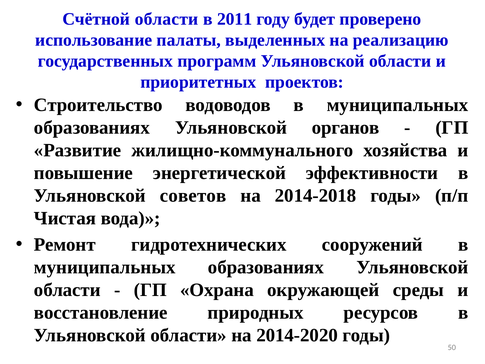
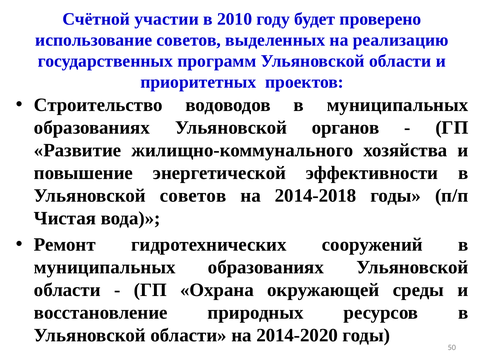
Счётной области: области -> участии (167, 19)
2011: 2011 -> 2010 (235, 19)
использование палаты: палаты -> советов (189, 40)
